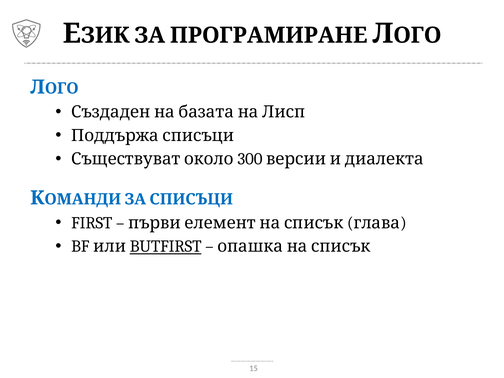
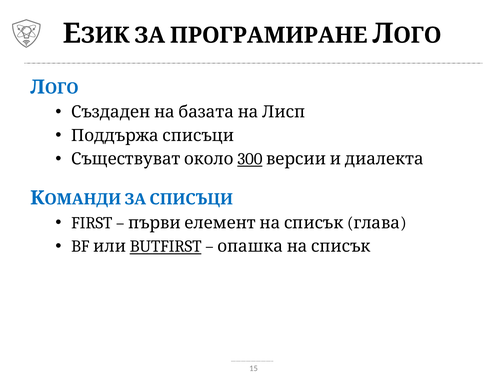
300 underline: none -> present (250, 159)
